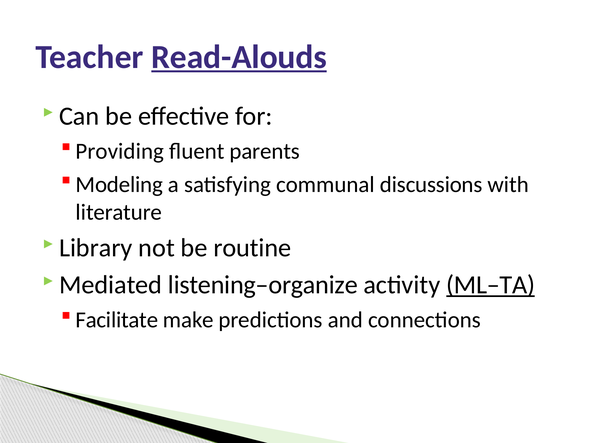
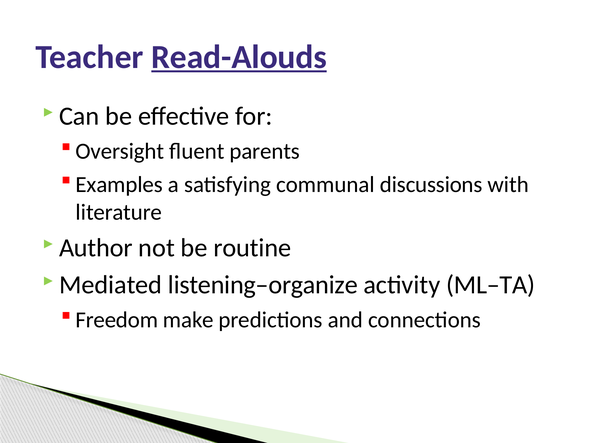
Providing: Providing -> Oversight (120, 151)
Modeling: Modeling -> Examples (119, 185)
Library: Library -> Author (96, 248)
ML–TA underline: present -> none (491, 285)
Facilitate: Facilitate -> Freedom (117, 320)
